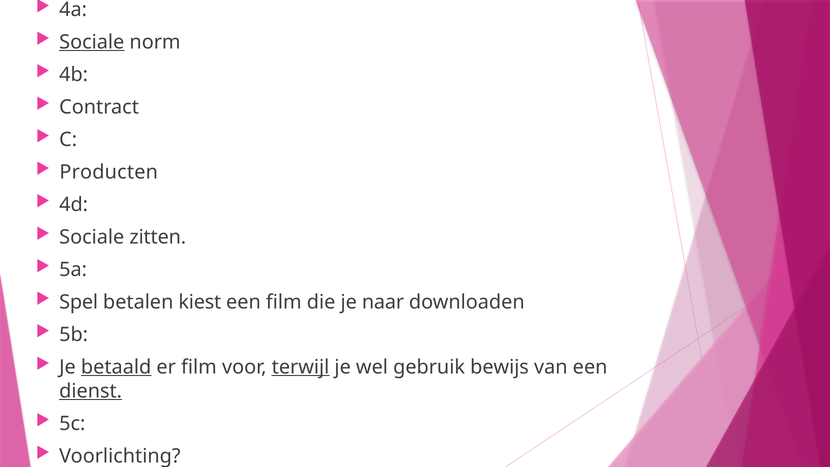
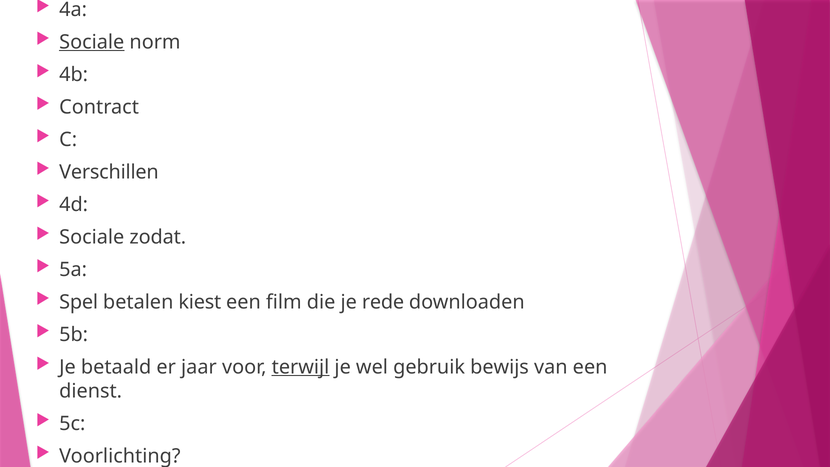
Producten: Producten -> Verschillen (109, 172)
zitten: zitten -> zodat (158, 237)
naar: naar -> rede (383, 302)
betaald underline: present -> none (116, 367)
er film: film -> jaar (199, 367)
dienst underline: present -> none (91, 391)
